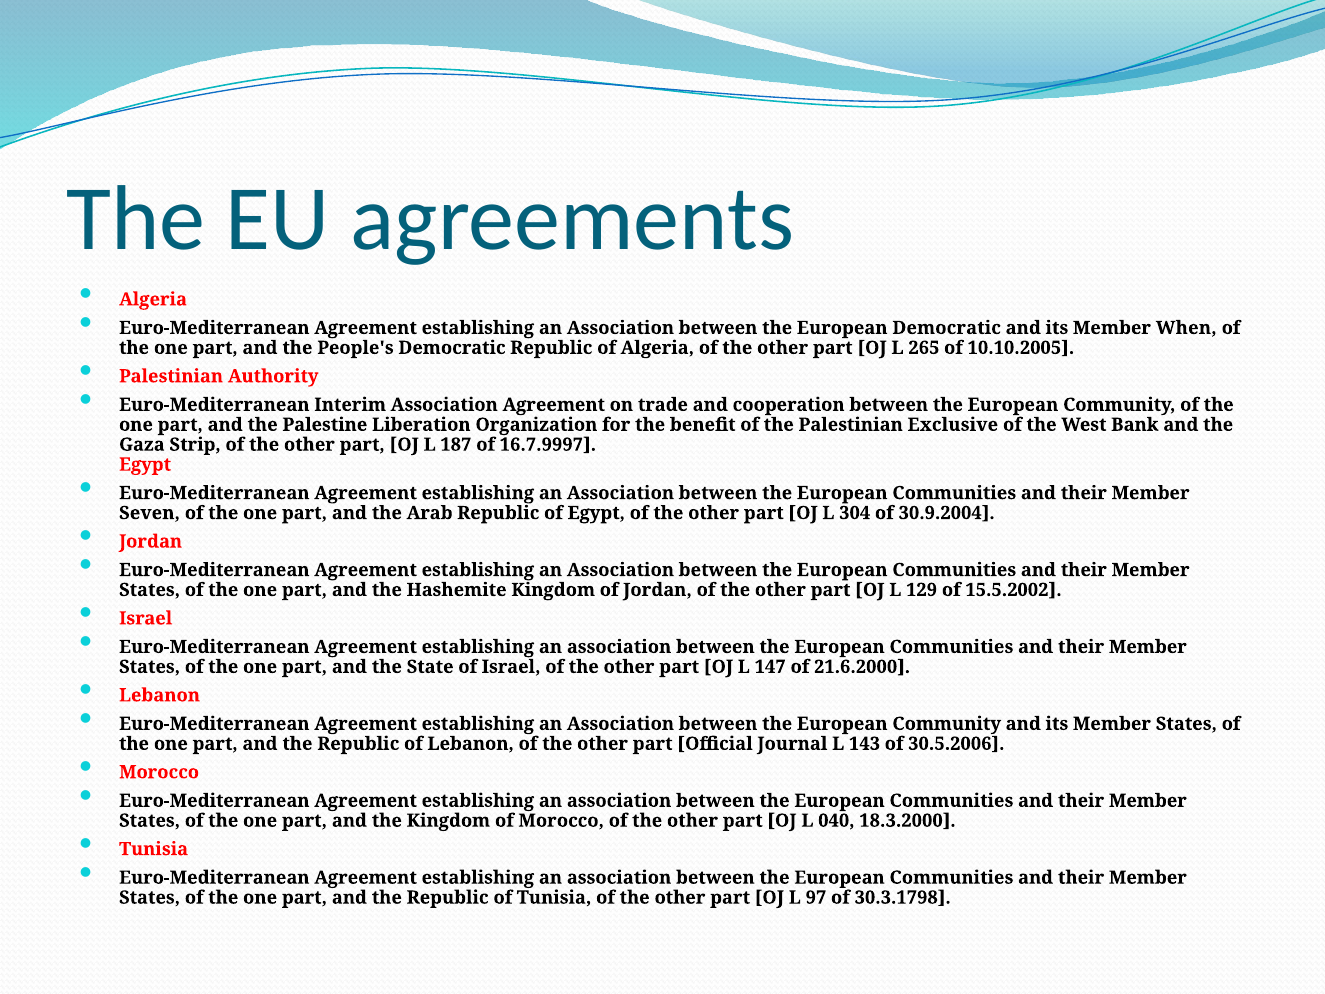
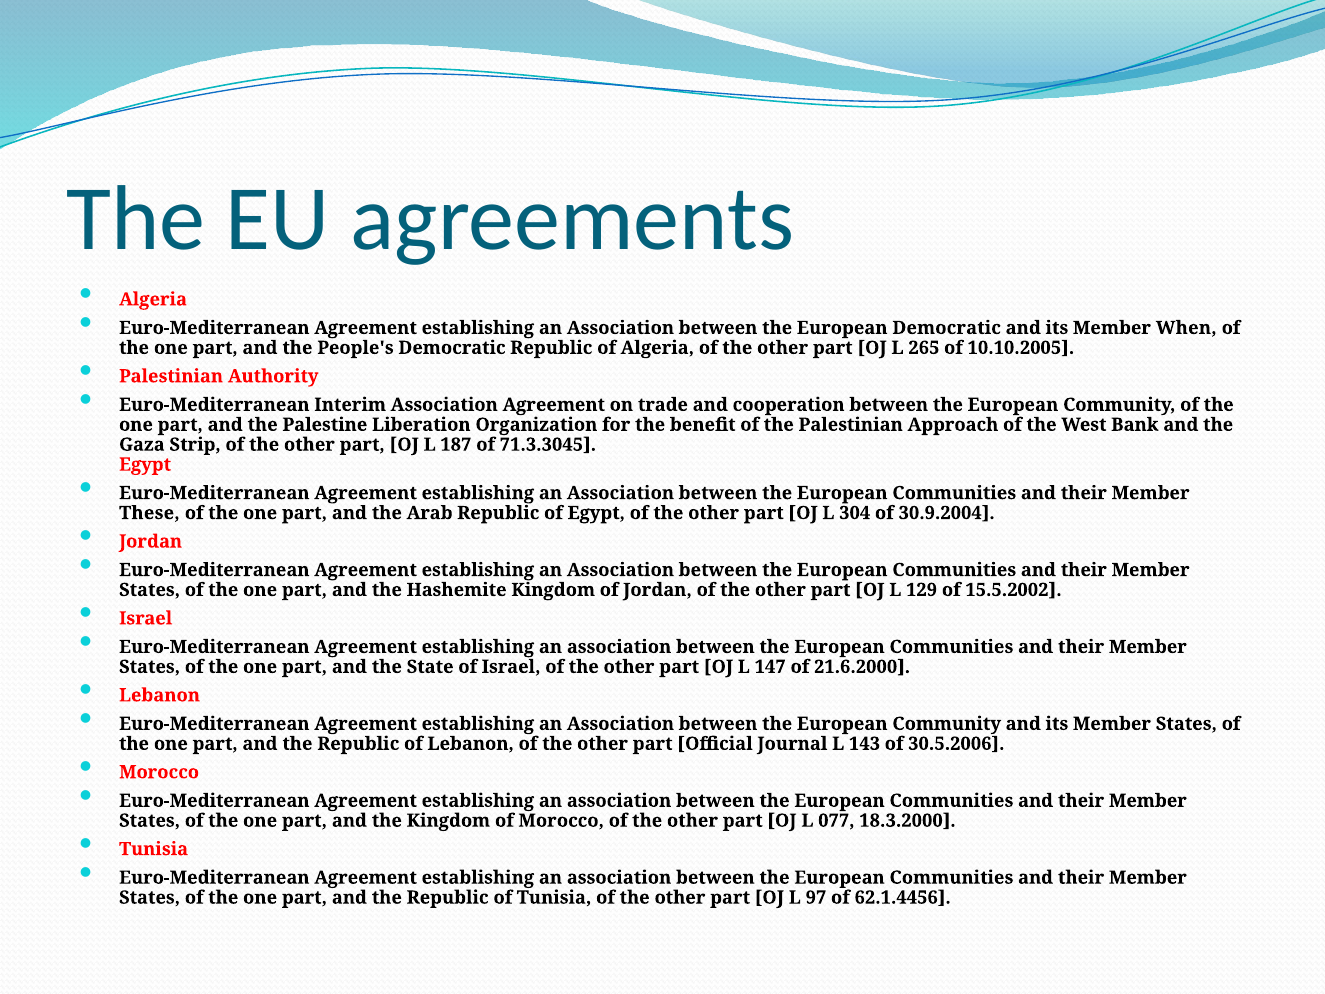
Exclusive: Exclusive -> Approach (953, 425)
16.7.9997: 16.7.9997 -> 71.3.3045 (548, 445)
Seven: Seven -> These (149, 513)
040: 040 -> 077 (836, 820)
30.3.1798: 30.3.1798 -> 62.1.4456 (903, 897)
